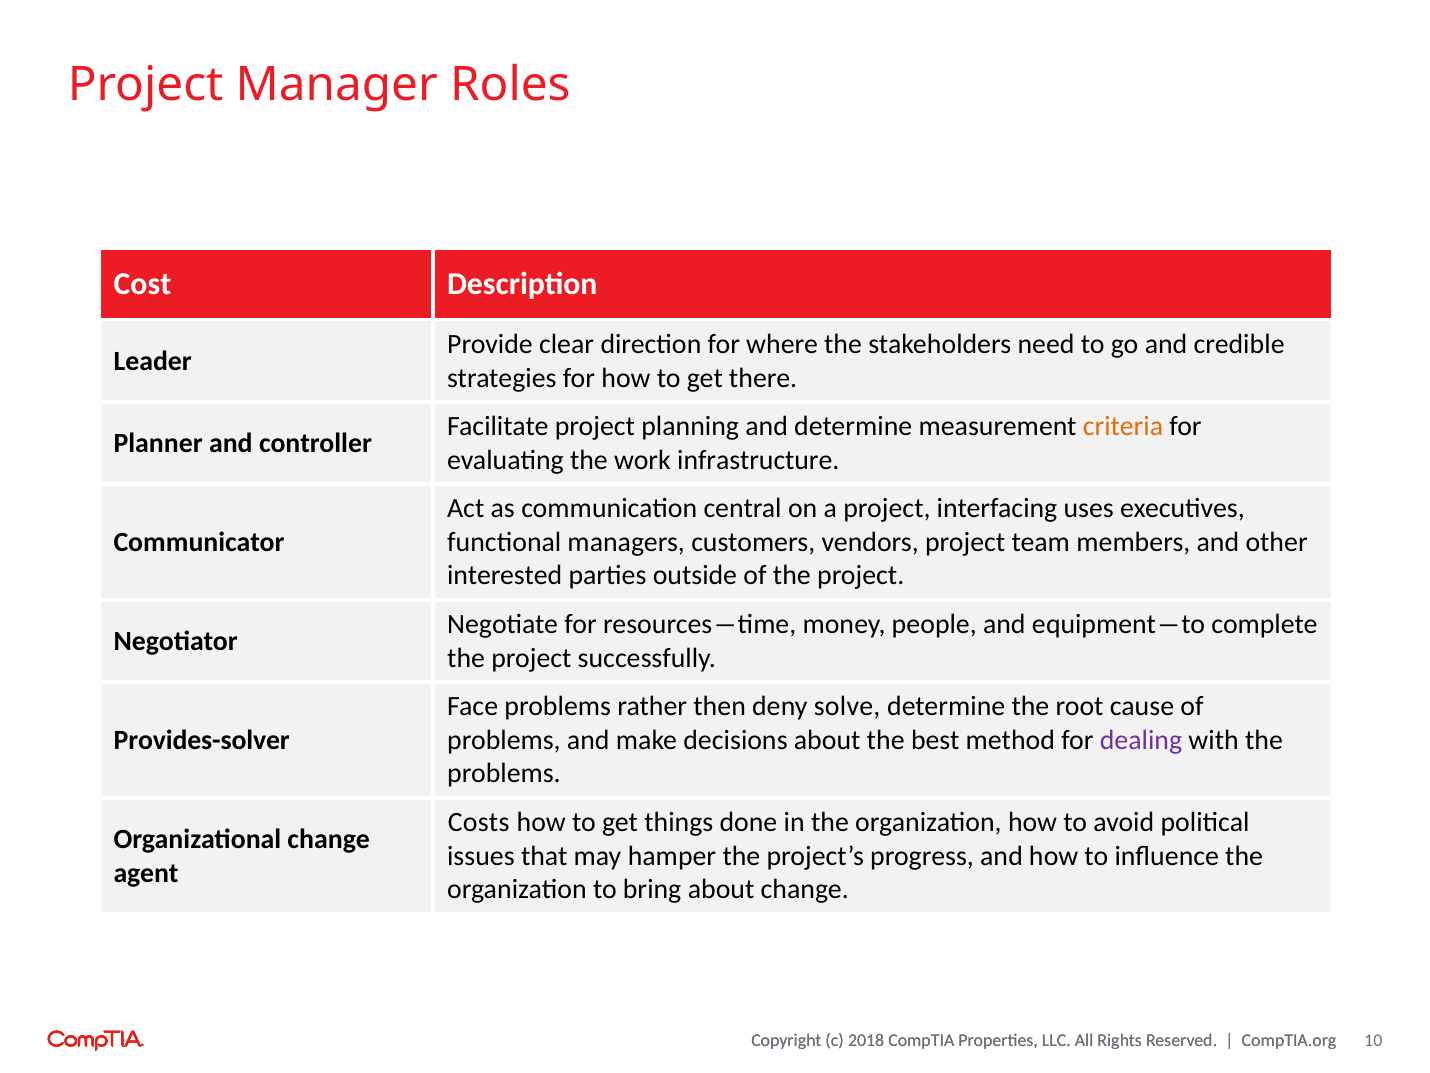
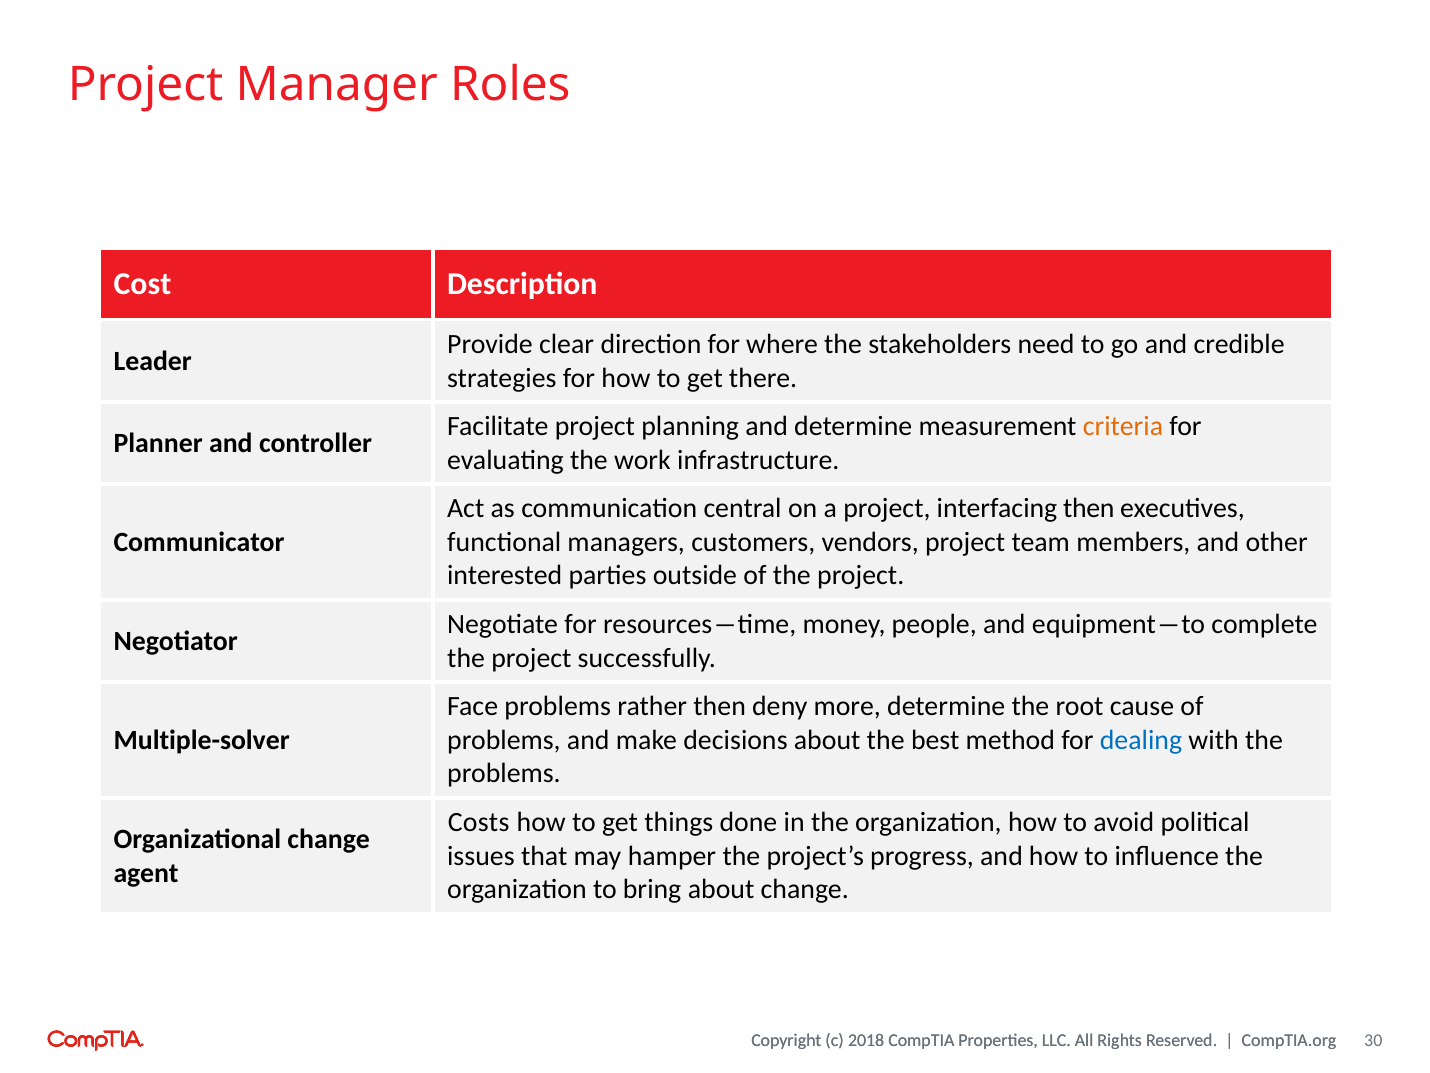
interfacing uses: uses -> then (1089, 508)
solve: solve -> more (847, 706)
Provides-solver: Provides-solver -> Multiple-solver (202, 740)
dealing colour: purple -> blue (1141, 740)
10: 10 -> 30 (1373, 1040)
